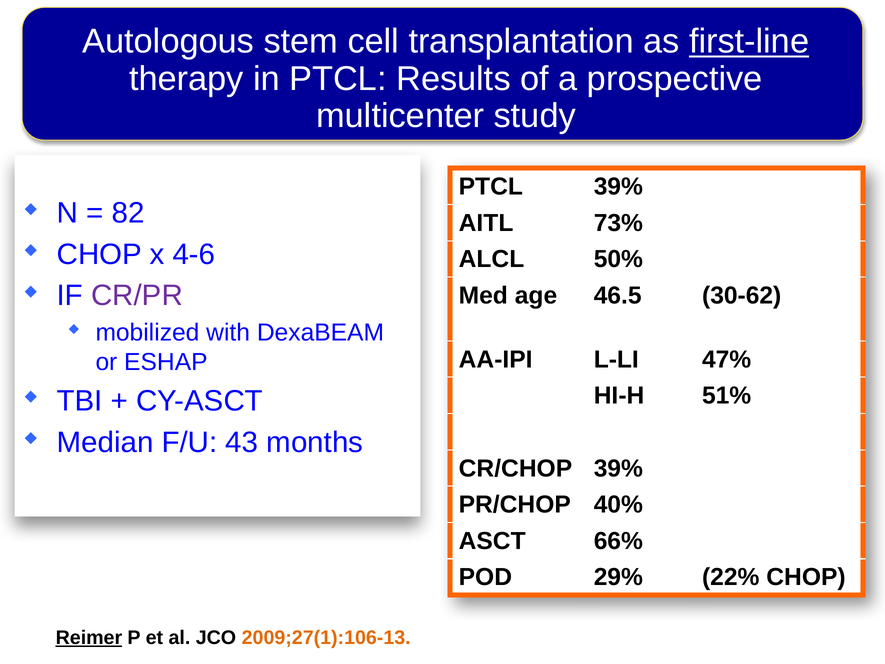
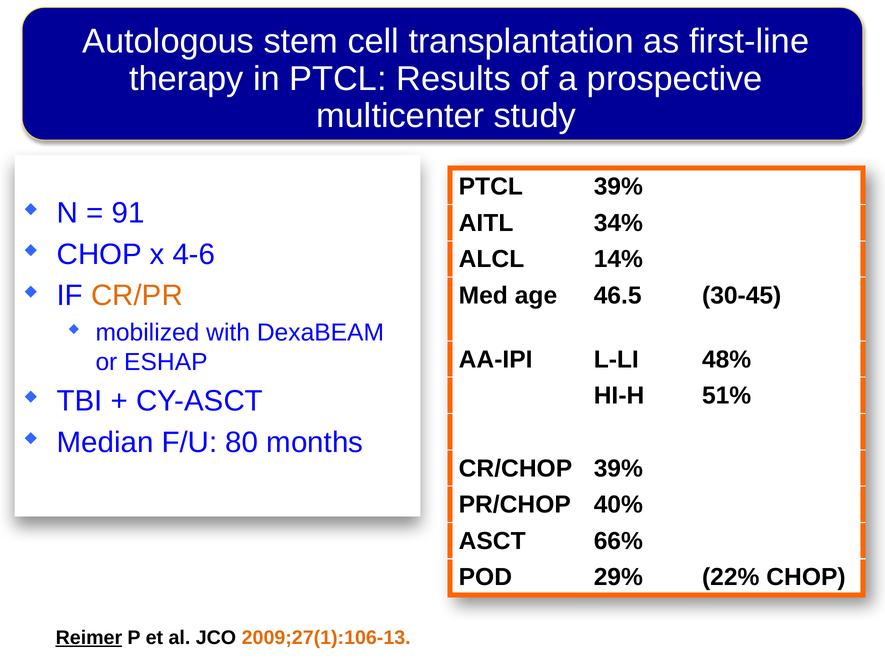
first-line underline: present -> none (749, 41)
82: 82 -> 91 (128, 213)
73%: 73% -> 34% (618, 223)
50%: 50% -> 14% (618, 259)
30-62: 30-62 -> 30-45 (742, 296)
CR/PR colour: purple -> orange (137, 296)
47%: 47% -> 48% (727, 359)
43: 43 -> 80 (242, 442)
